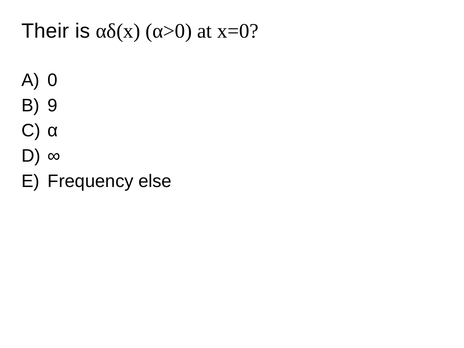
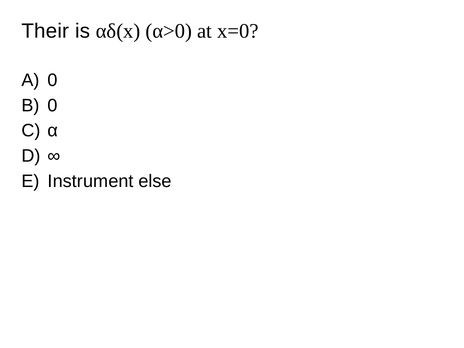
9: 9 -> 0 (53, 105)
Frequency: Frequency -> Instrument (91, 181)
